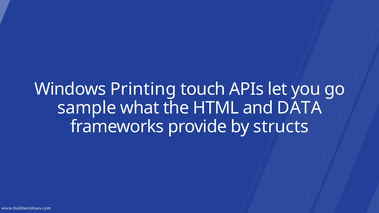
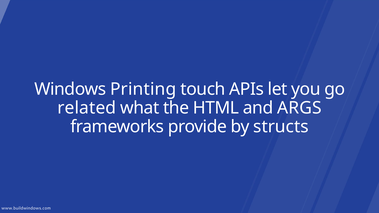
sample: sample -> related (87, 108)
DATA: DATA -> ARGS (299, 108)
